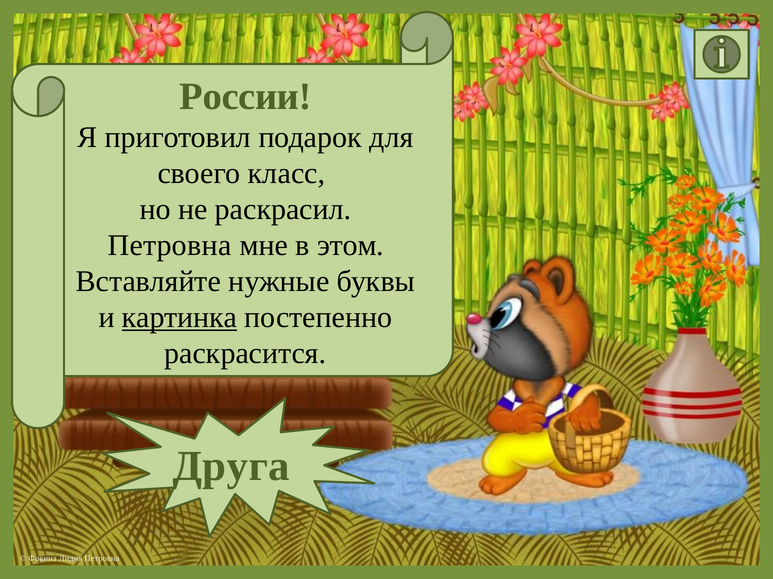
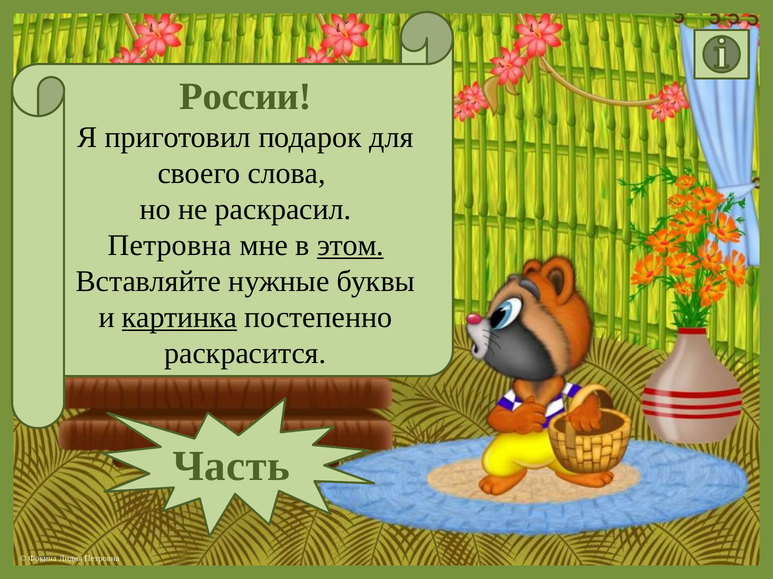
класс: класс -> слова (287, 173)
этом underline: none -> present (350, 246)
Друга: Друга -> Часть (231, 467)
